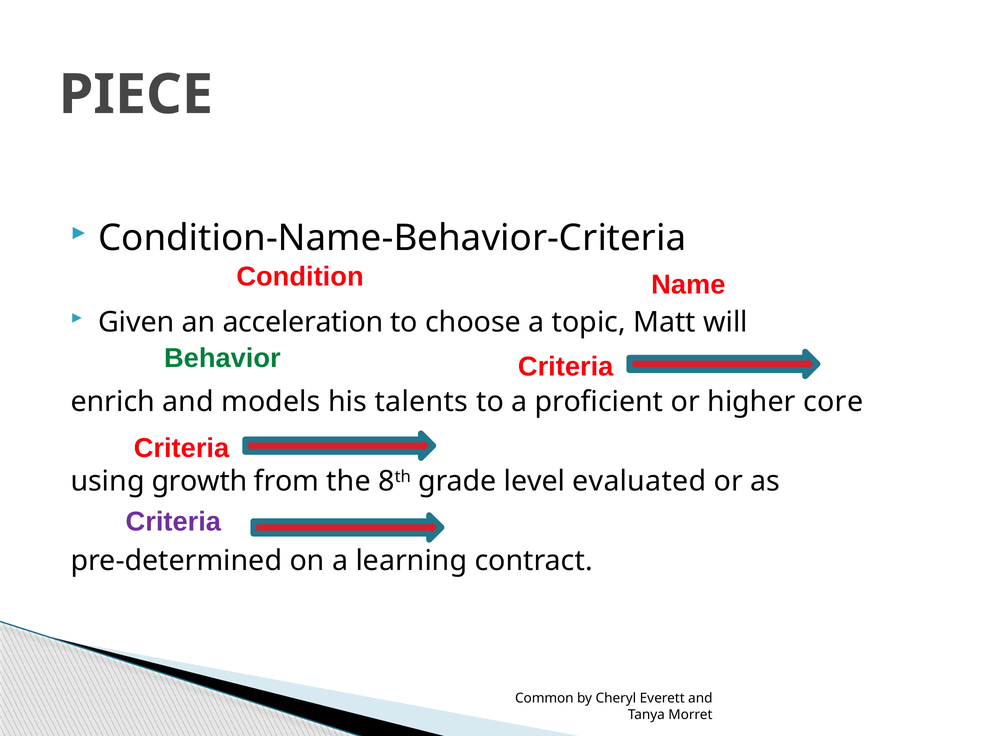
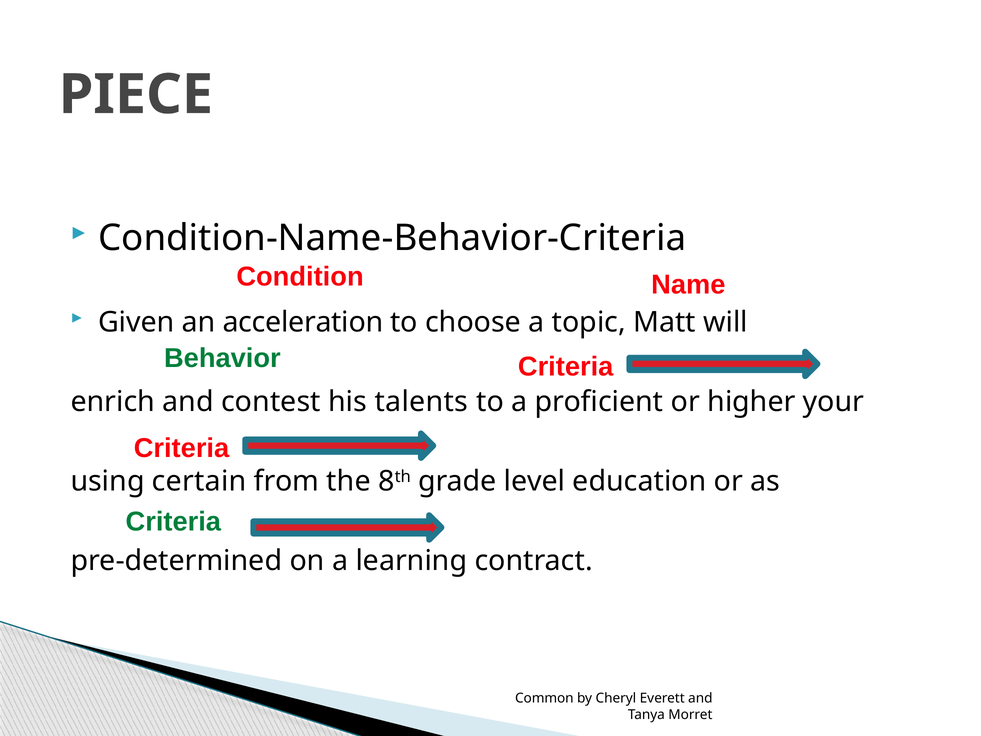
models: models -> contest (271, 402)
core: core -> your (833, 402)
growth: growth -> certain (199, 481)
evaluated: evaluated -> education (639, 481)
Criteria colour: purple -> green (173, 522)
